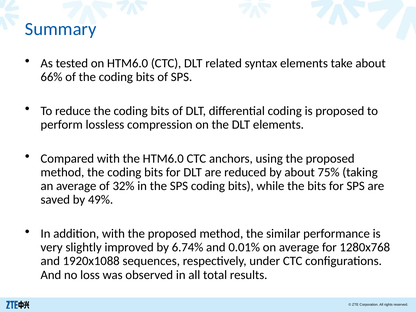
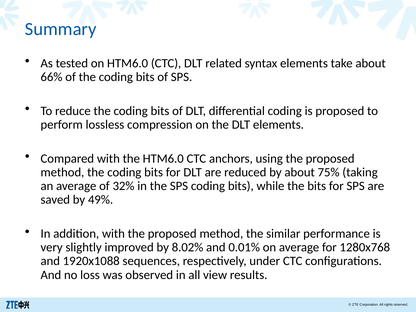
6.74%: 6.74% -> 8.02% (188, 247)
total: total -> view (215, 275)
